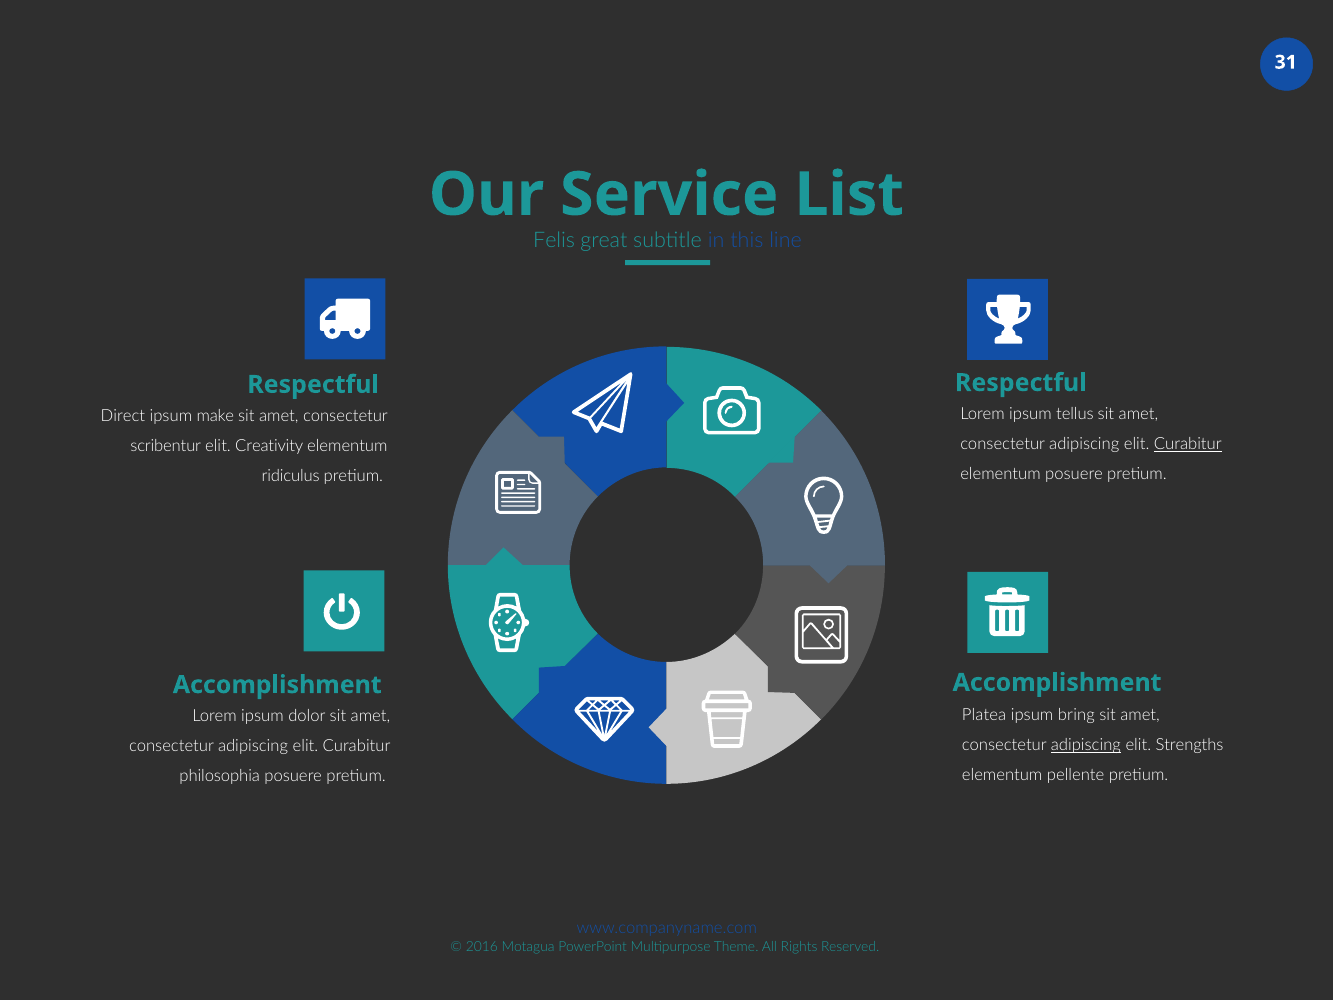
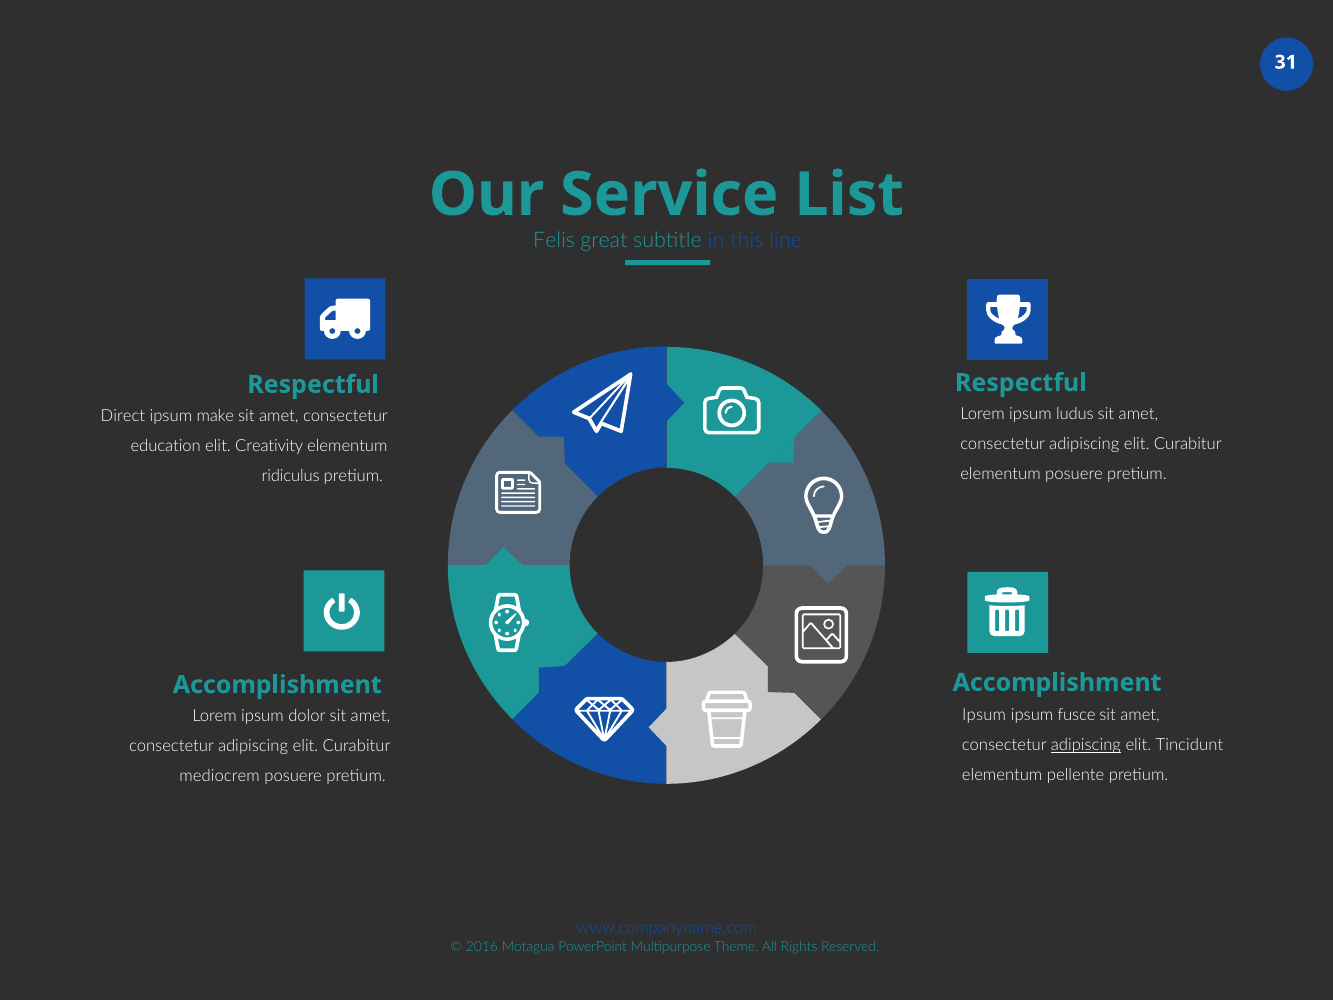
tellus: tellus -> ludus (1075, 414)
Curabitur underline: present -> none (1188, 444)
scribentur: scribentur -> education (166, 446)
Platea: Platea -> Ipsum (984, 715)
bring: bring -> fusce (1077, 715)
Strengths: Strengths -> Tincidunt (1189, 745)
philosophia: philosophia -> mediocrem (220, 776)
